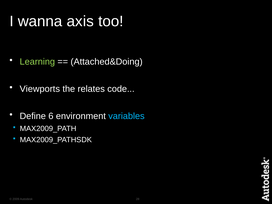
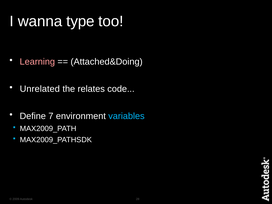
axis: axis -> type (80, 21)
Learning colour: light green -> pink (37, 62)
Viewports: Viewports -> Unrelated (40, 89)
6: 6 -> 7 (51, 116)
